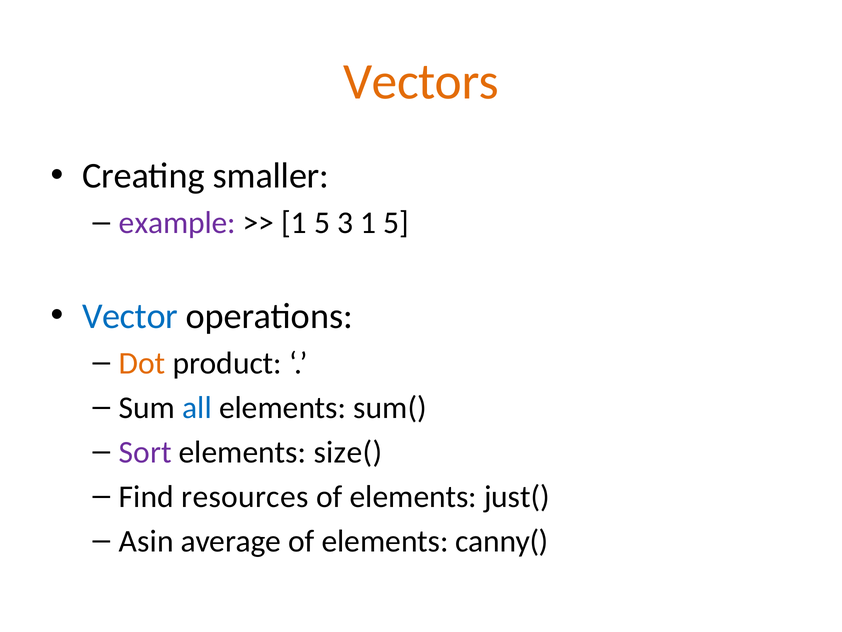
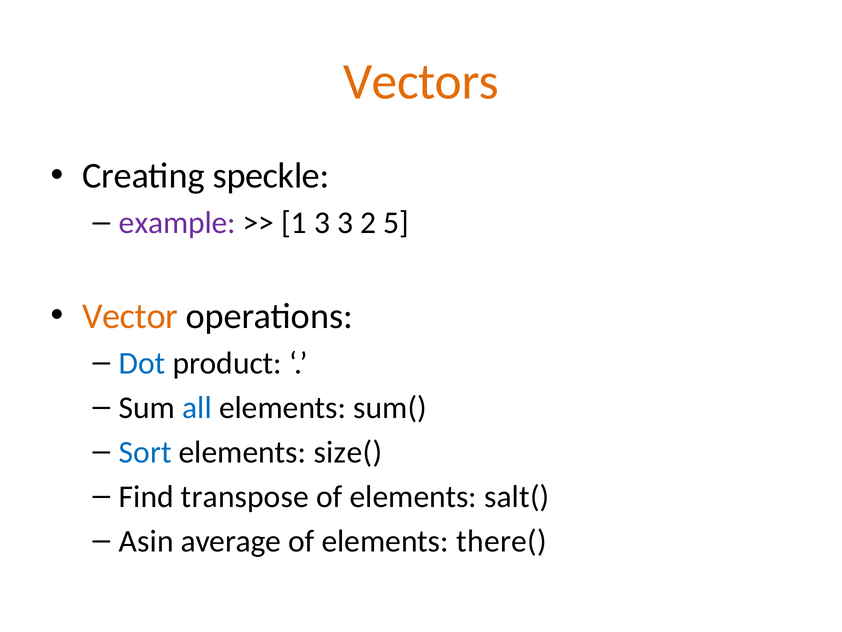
smaller: smaller -> speckle (271, 176)
5: 5 -> 3 (322, 223)
3 1: 1 -> 2 (368, 223)
Vector colour: blue -> orange (130, 316)
Dot colour: orange -> blue (142, 363)
Sort colour: purple -> blue (145, 452)
resources: resources -> transpose (245, 496)
just(: just( -> salt( (517, 496)
canny(: canny( -> there( (502, 541)
